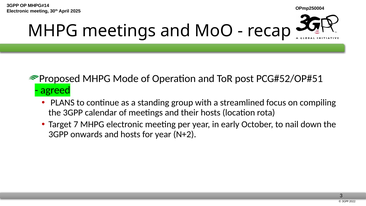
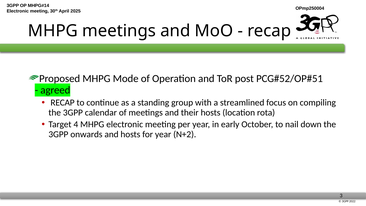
PLANS: PLANS -> RECAP (63, 103)
7: 7 -> 4 (76, 124)
